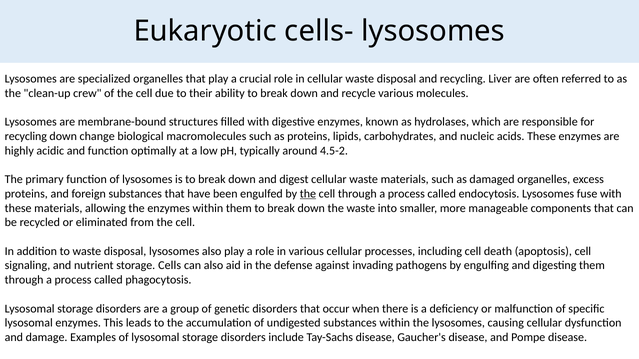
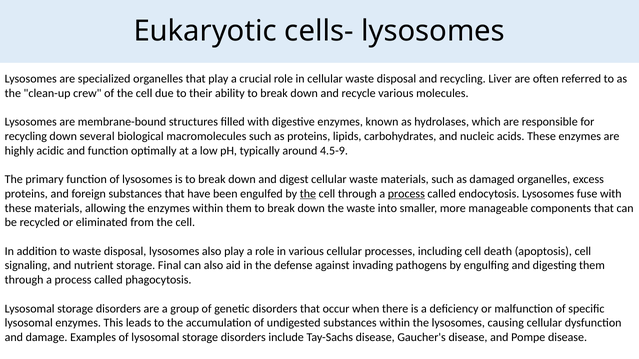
change: change -> several (97, 136)
4.5-2: 4.5-2 -> 4.5-9 (334, 151)
process underline: none -> present (406, 194)
Cells: Cells -> Final (170, 266)
